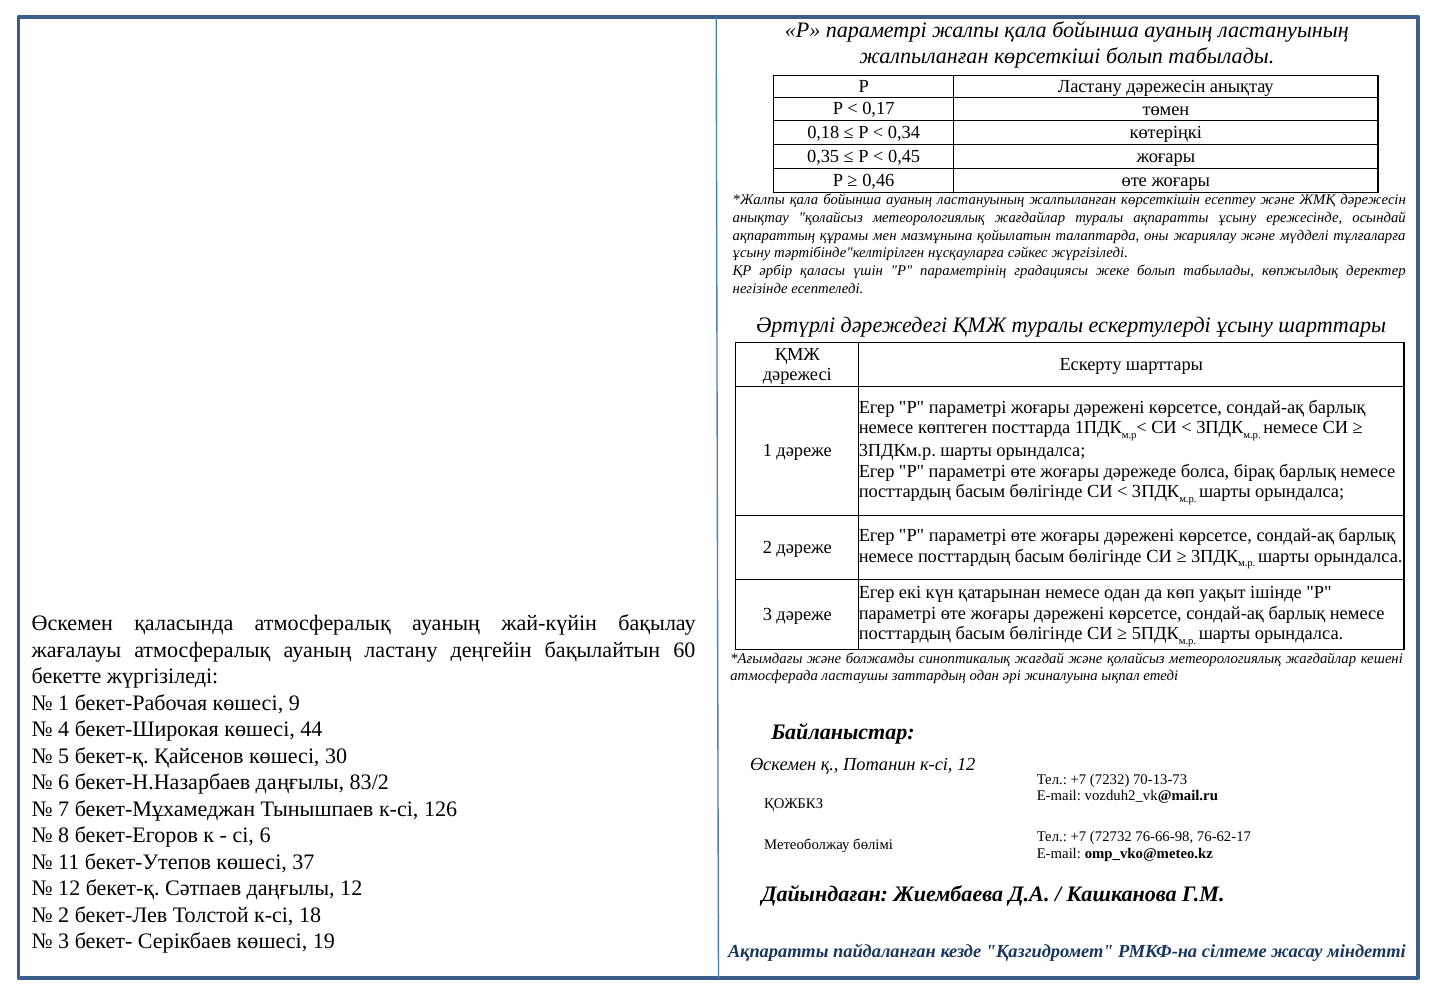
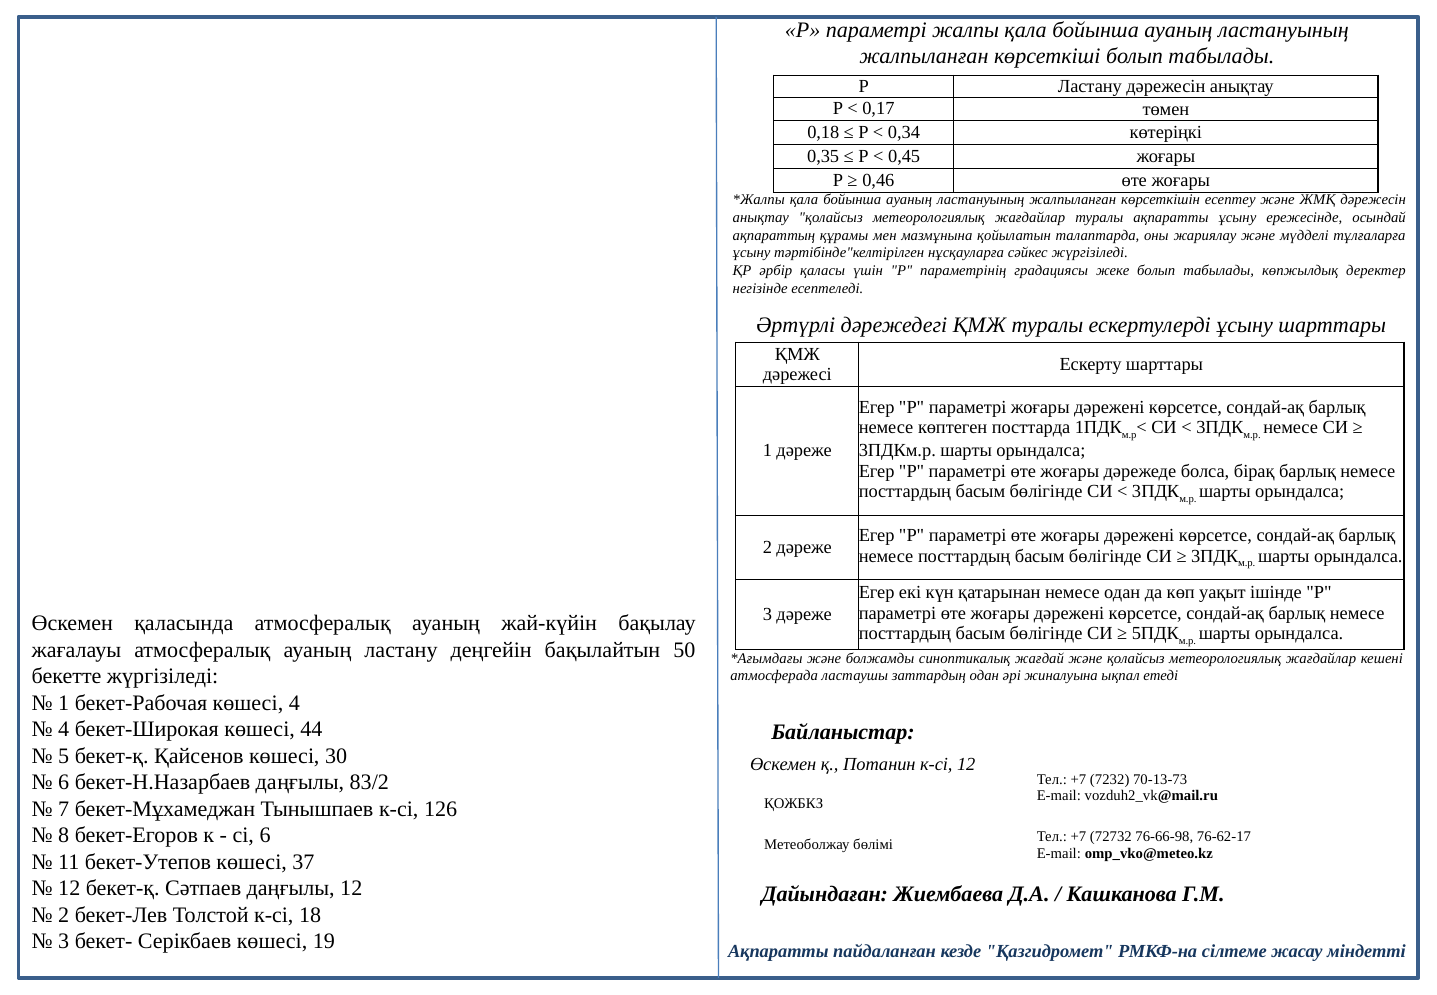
60: 60 -> 50 (684, 650)
көшесі 9: 9 -> 4 (294, 703)
